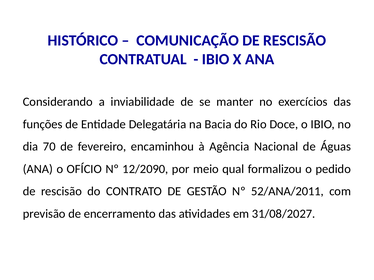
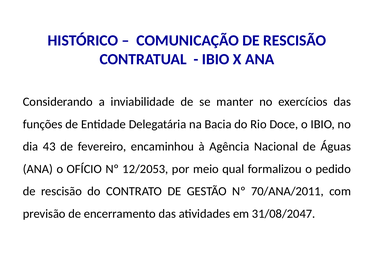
70: 70 -> 43 (49, 147)
12/2090: 12/2090 -> 12/2053 (145, 169)
52/ANA/2011: 52/ANA/2011 -> 70/ANA/2011 (287, 192)
31/08/2027: 31/08/2027 -> 31/08/2047 (284, 214)
